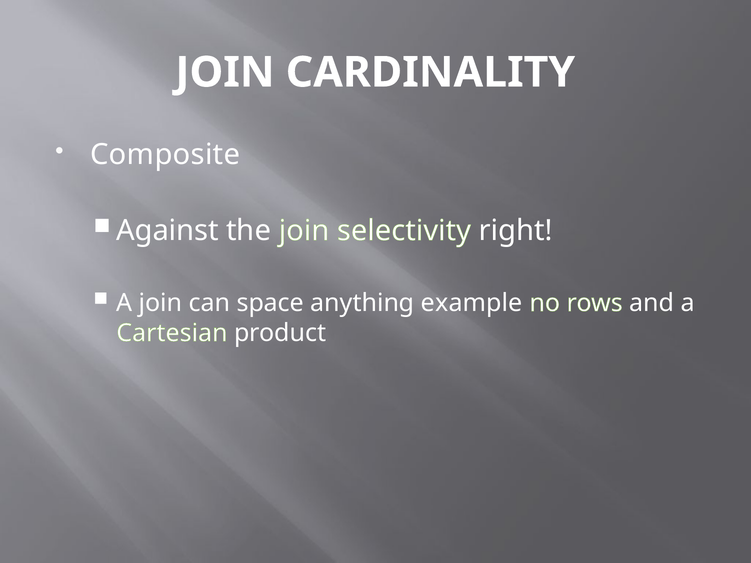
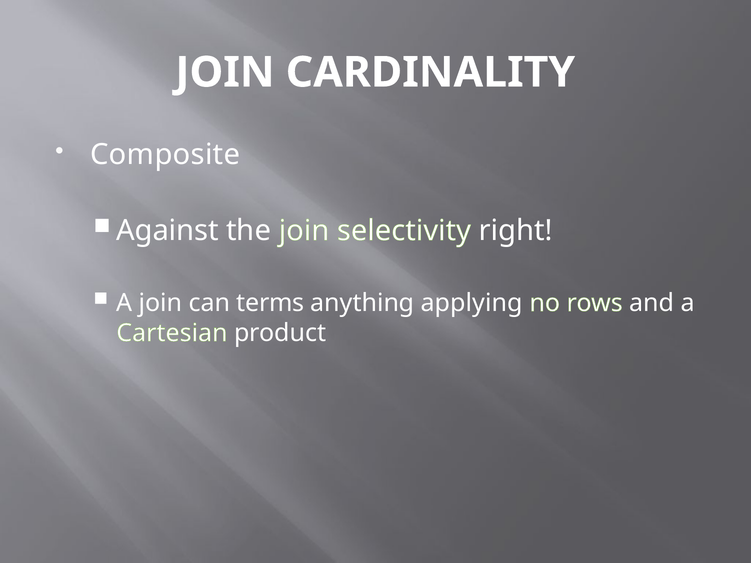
space: space -> terms (270, 303)
example: example -> applying (472, 303)
